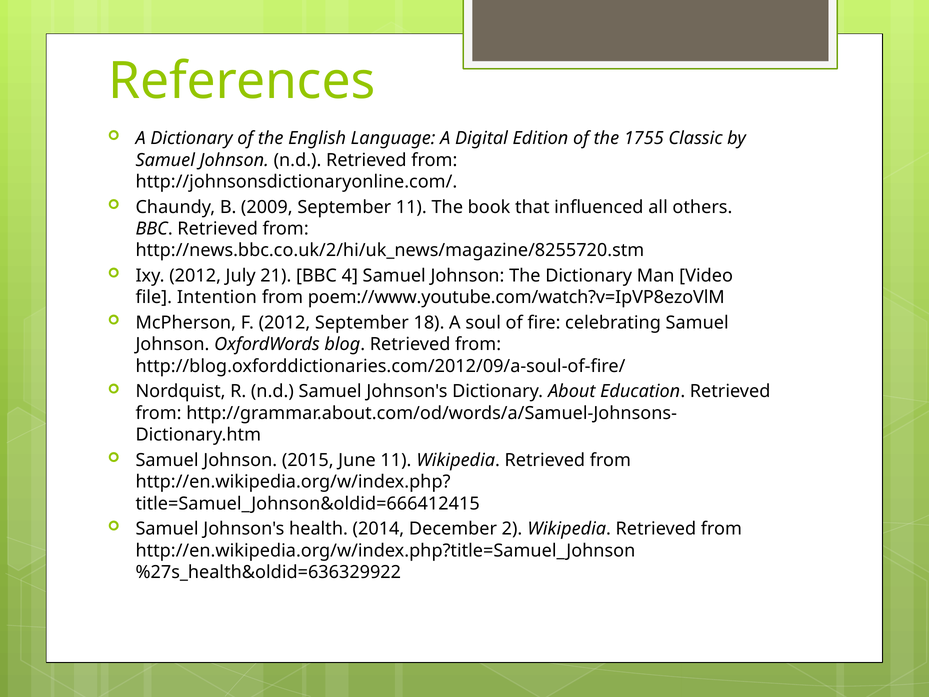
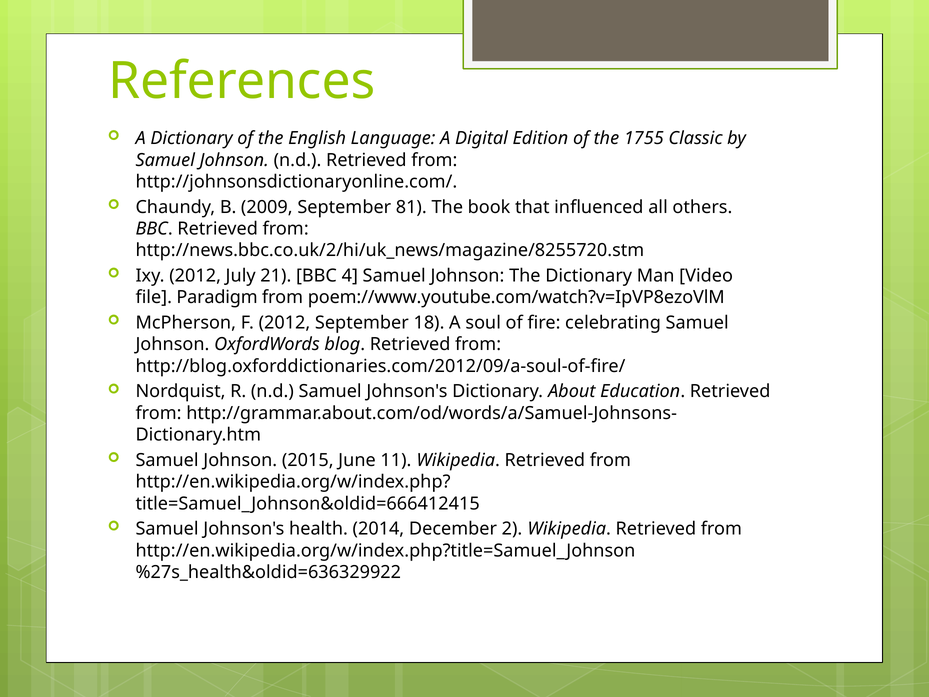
September 11: 11 -> 81 (411, 207)
Intention: Intention -> Paradigm (217, 297)
